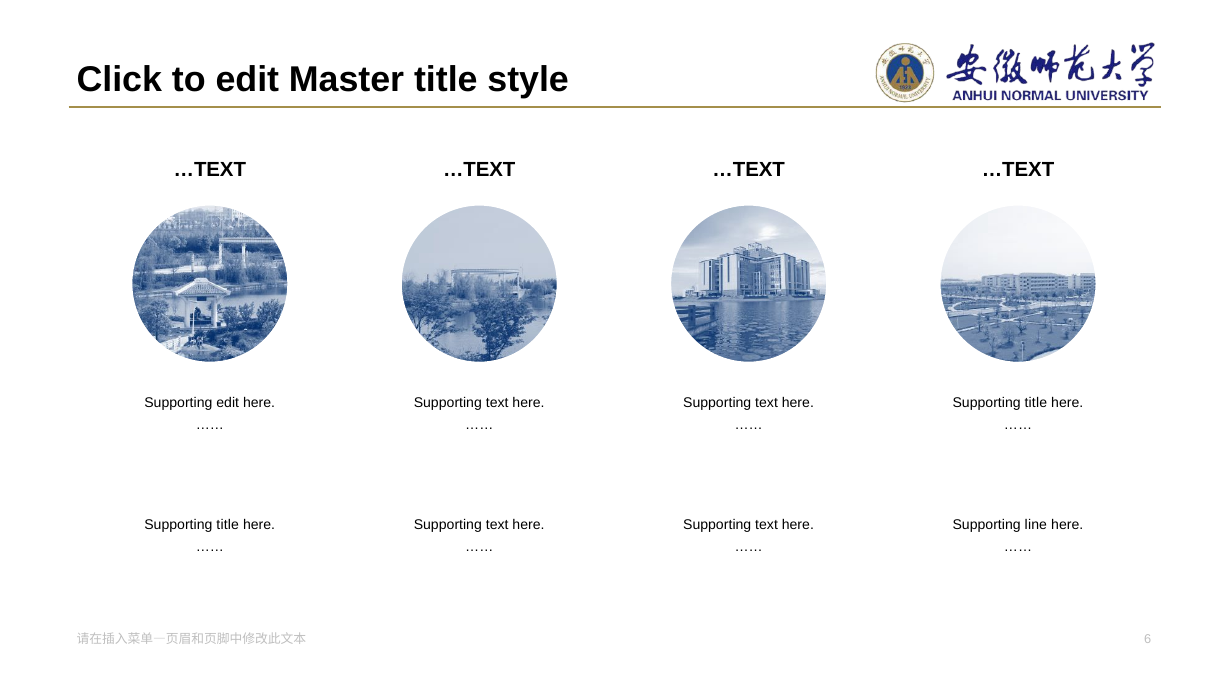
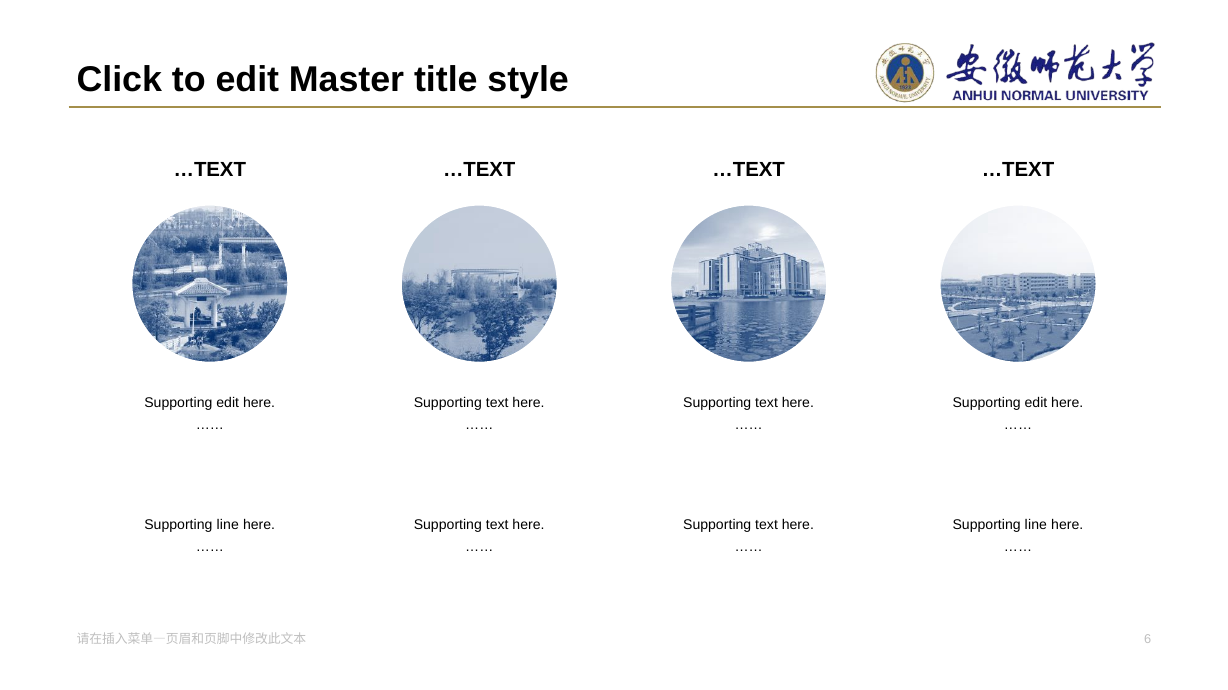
title: title -> edit (1036, 403)
title: title -> line (228, 526)
